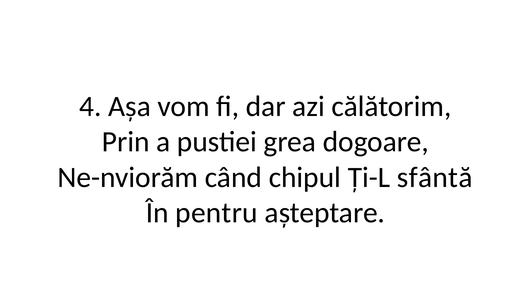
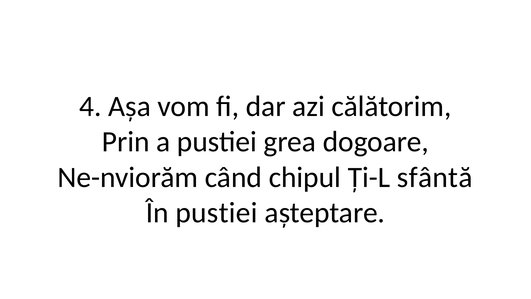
În pentru: pentru -> pustiei (217, 212)
